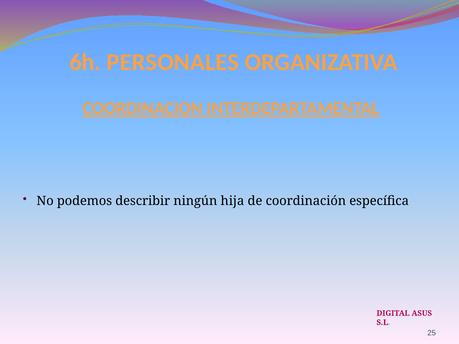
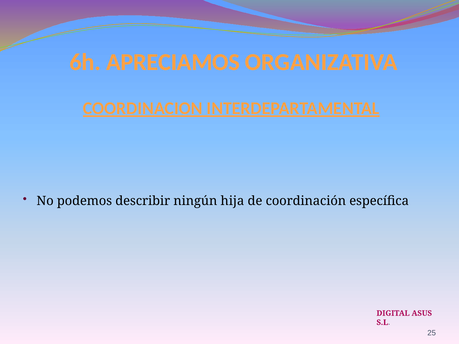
PERSONALES: PERSONALES -> APRECIAMOS (173, 62)
